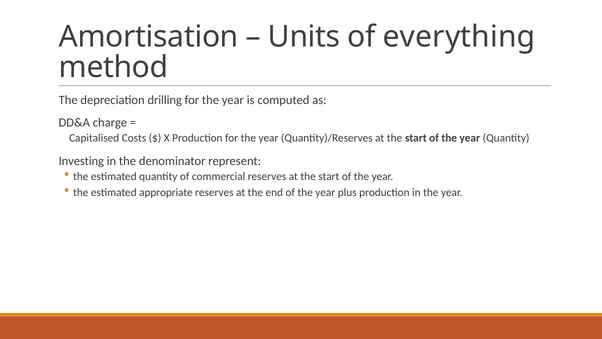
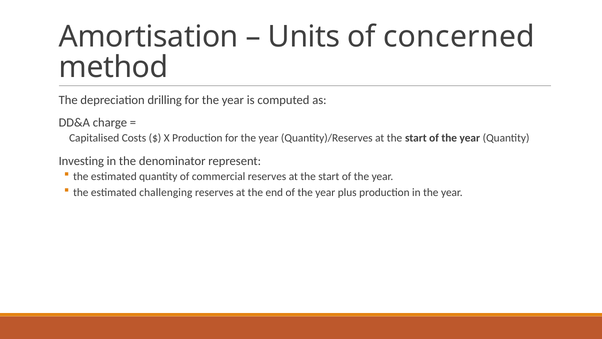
everything: everything -> concerned (459, 37)
appropriate: appropriate -> challenging (166, 192)
